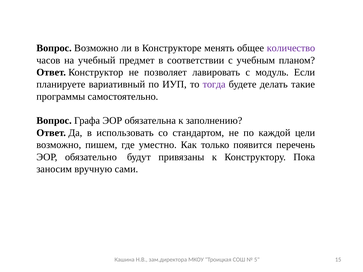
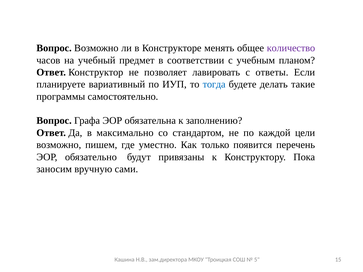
модуль: модуль -> ответы (272, 72)
тогда colour: purple -> blue (214, 84)
использовать: использовать -> максимально (125, 133)
